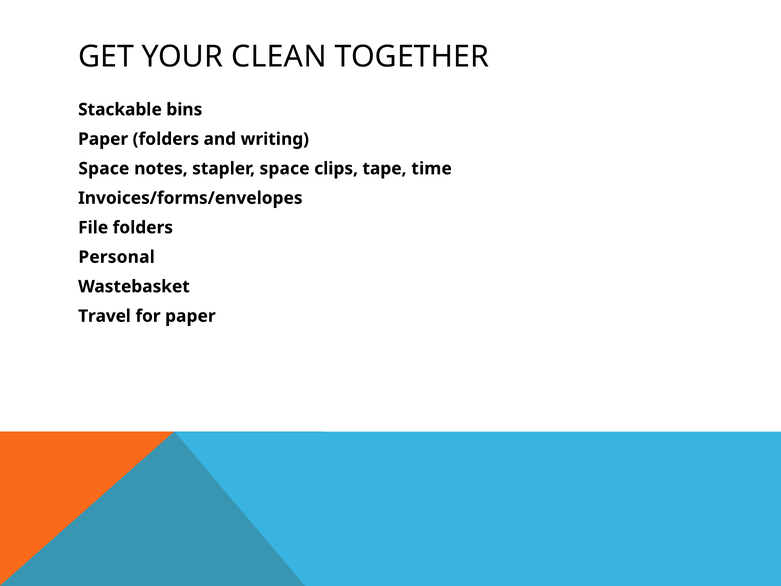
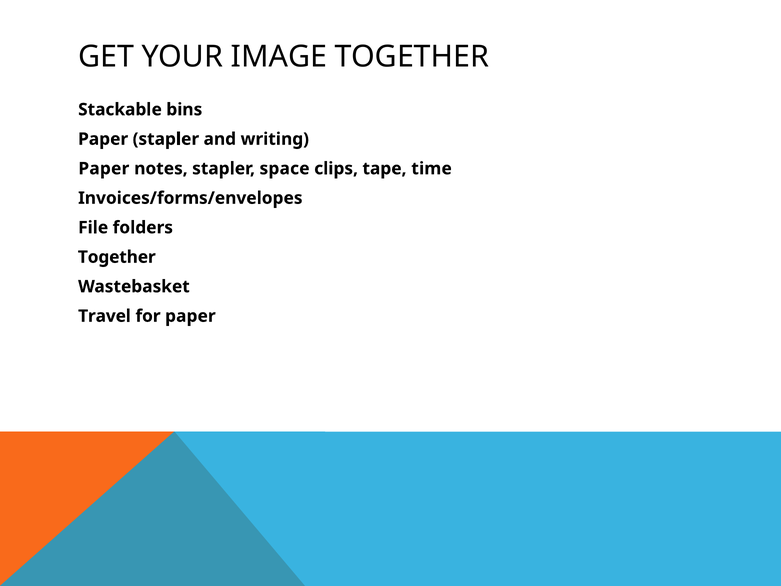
CLEAN: CLEAN -> IMAGE (279, 57)
Paper folders: folders -> stapler (166, 139)
Space: Space -> Paper (104, 168)
Personal: Personal -> Together (117, 257)
